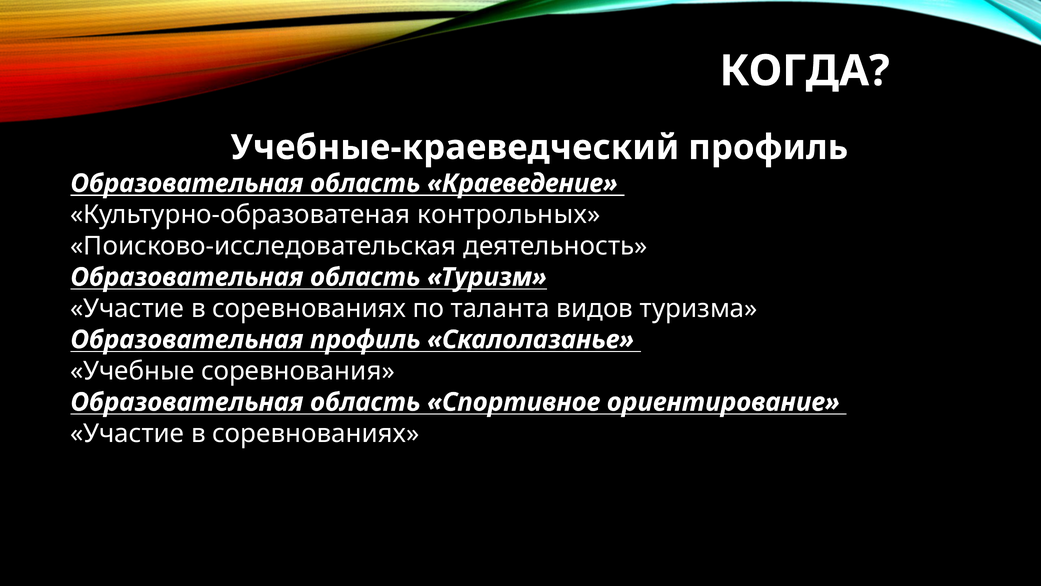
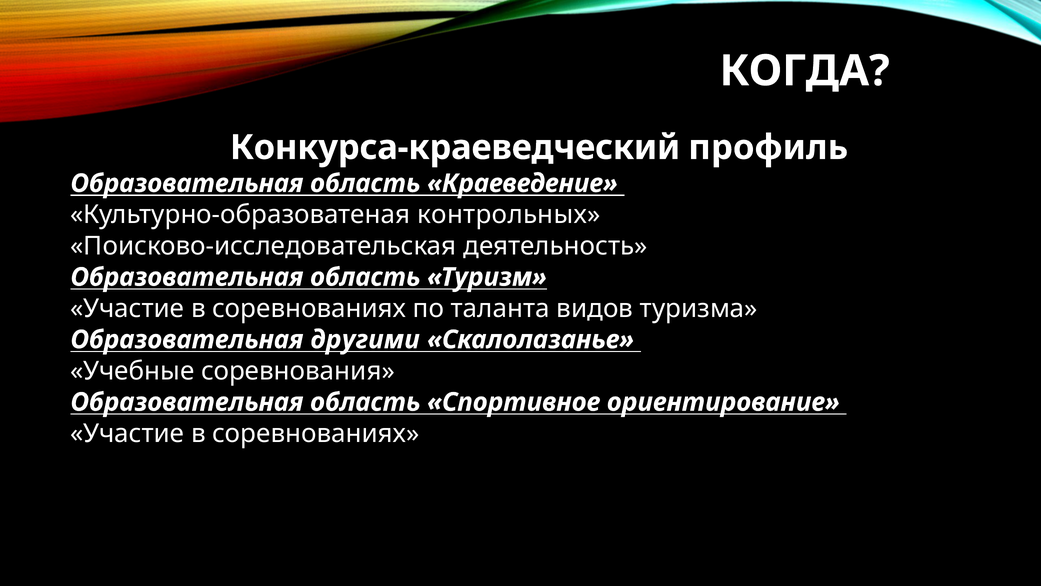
Учебные-краеведческий: Учебные-краеведческий -> Конкурса-краеведческий (455, 147)
Образовательная профиль: профиль -> другими (365, 339)
